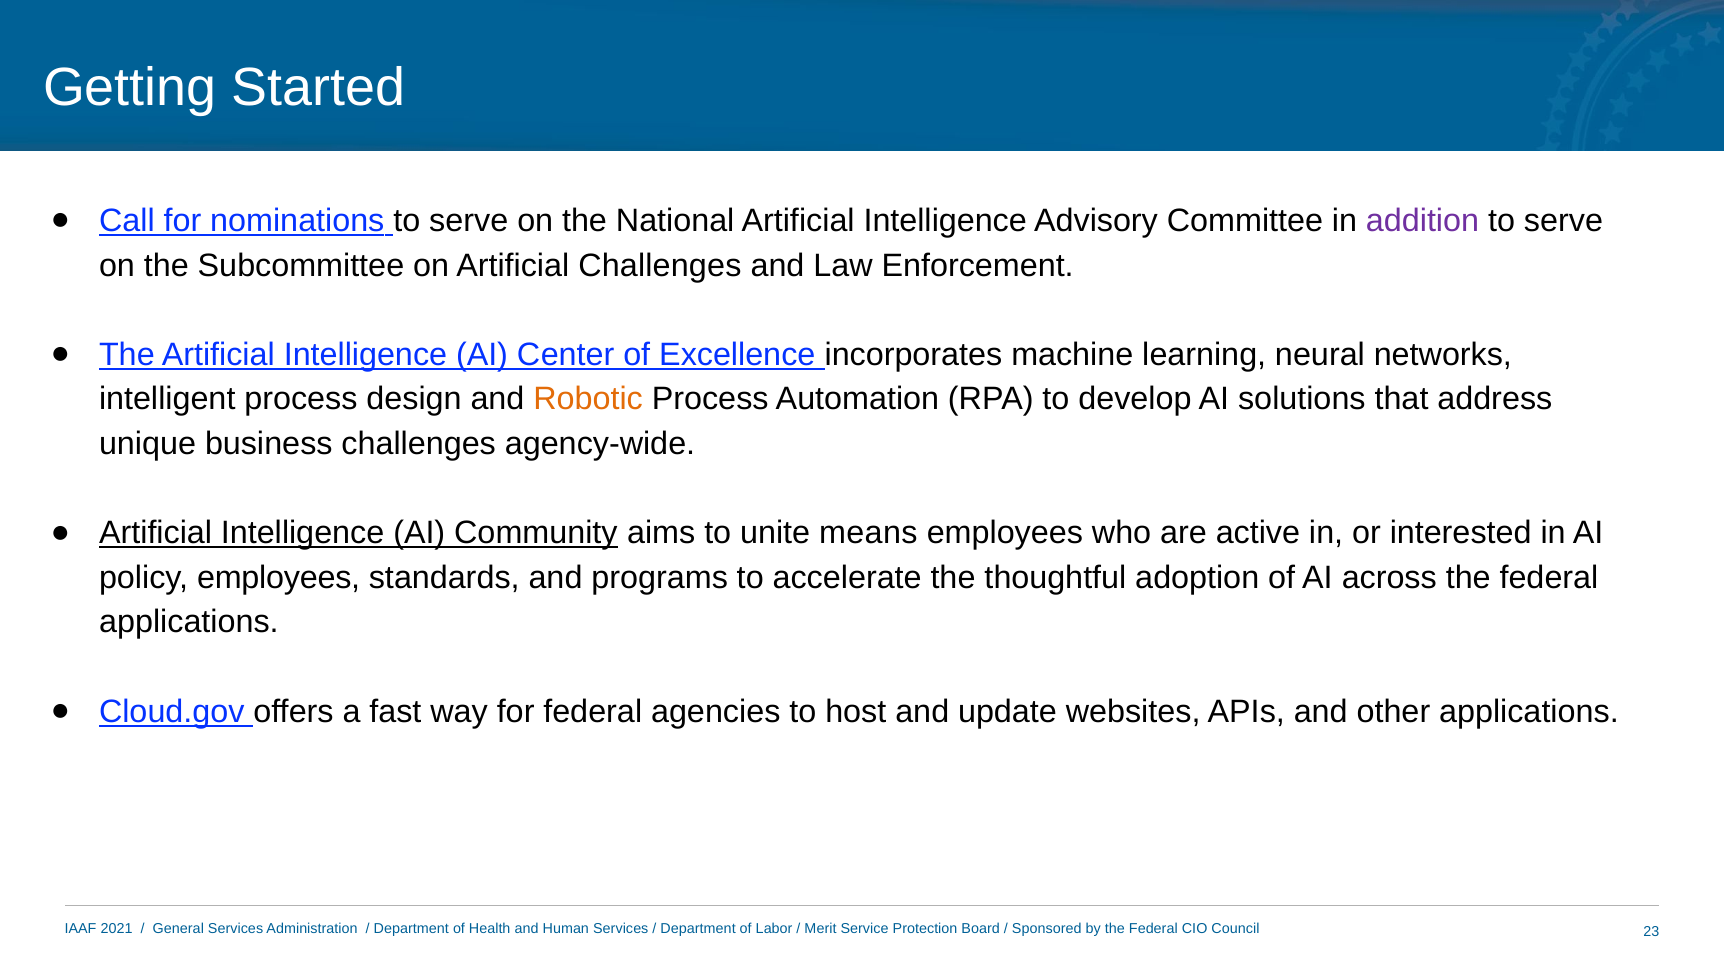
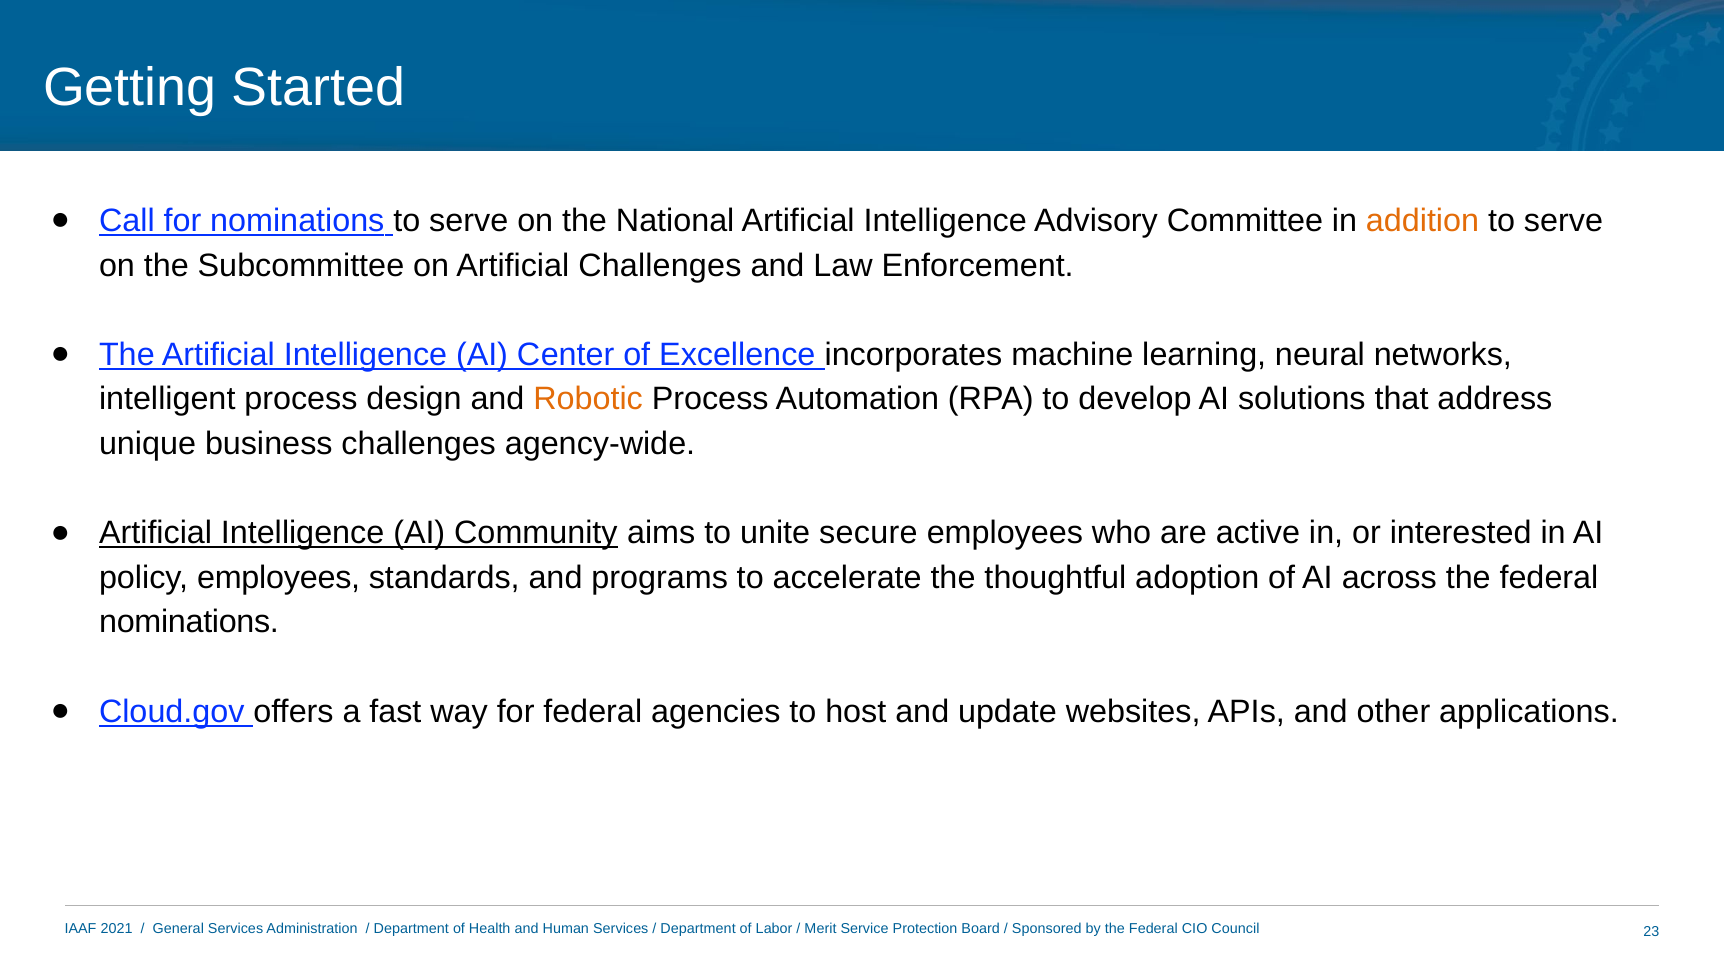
addition colour: purple -> orange (1423, 221)
means: means -> secure (868, 533)
applications: applications -> nominations (189, 622)
